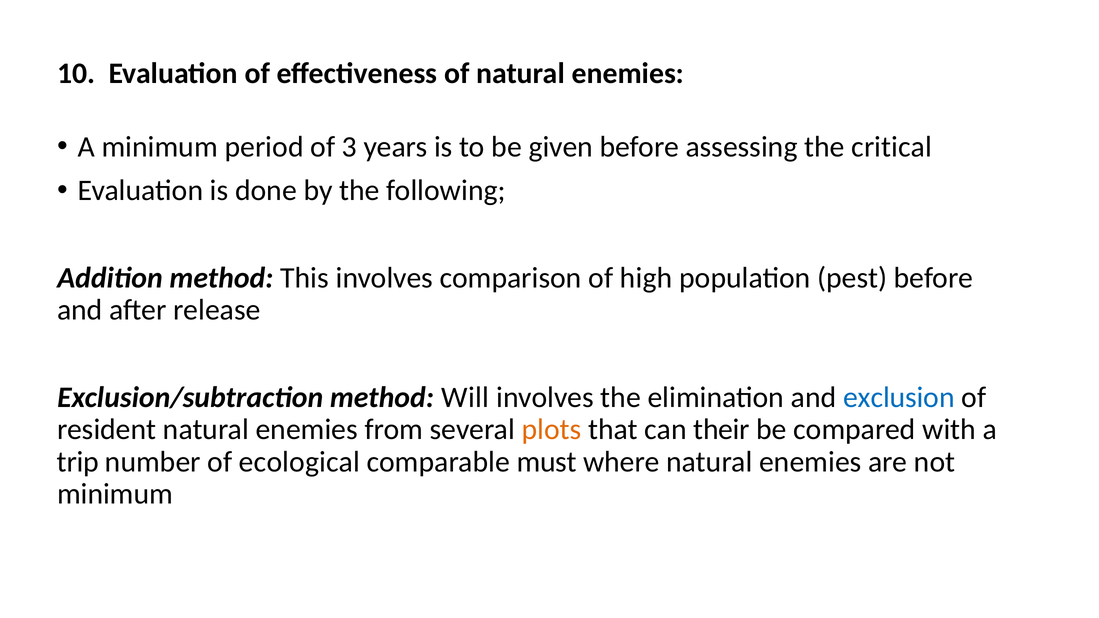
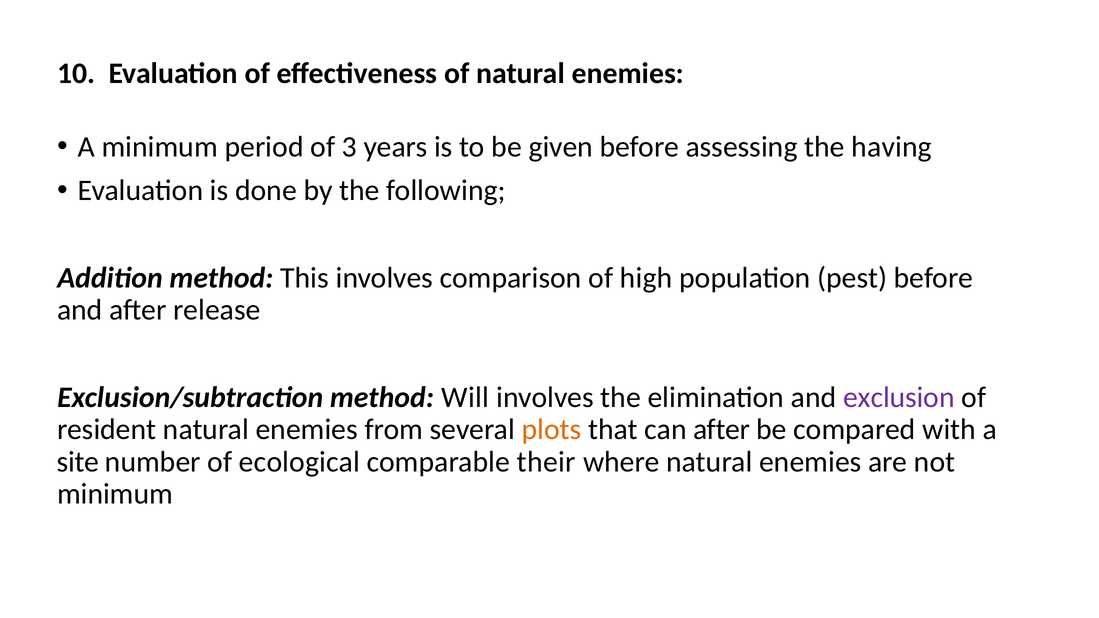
critical: critical -> having (892, 147)
exclusion colour: blue -> purple (899, 397)
can their: their -> after (722, 430)
trip: trip -> site (78, 462)
must: must -> their (546, 462)
